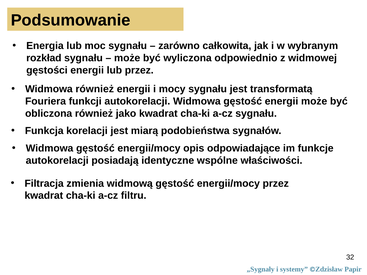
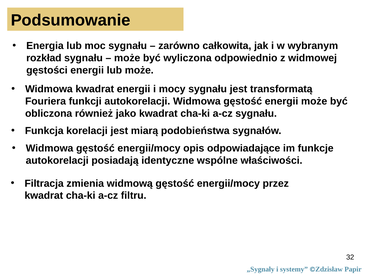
lub przez: przez -> może (139, 70)
Widmowa również: również -> kwadrat (95, 89)
